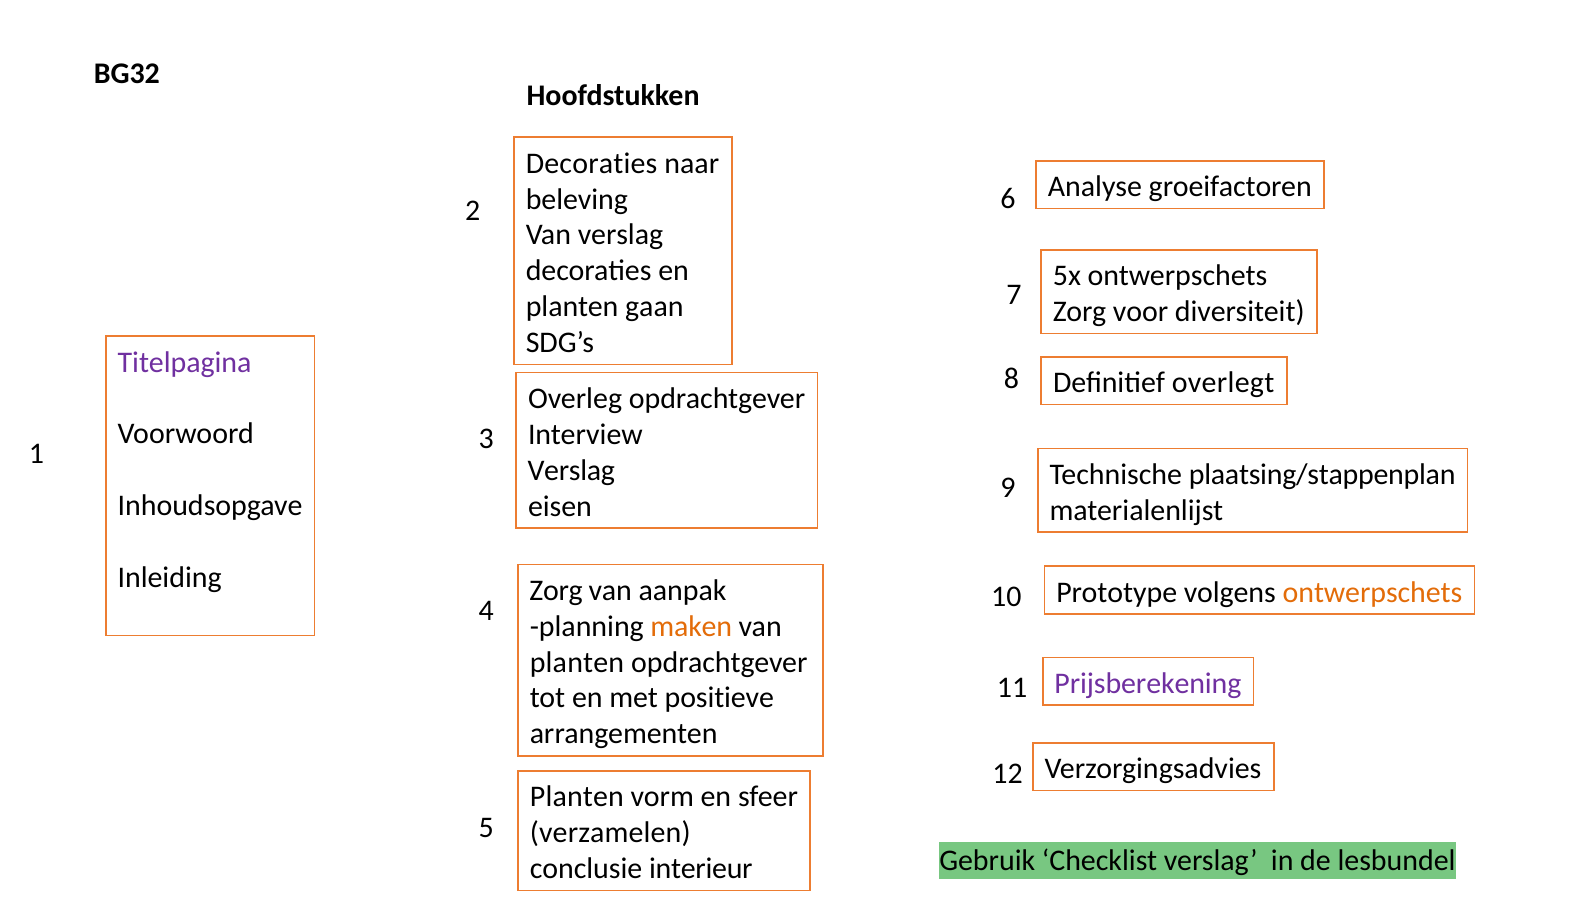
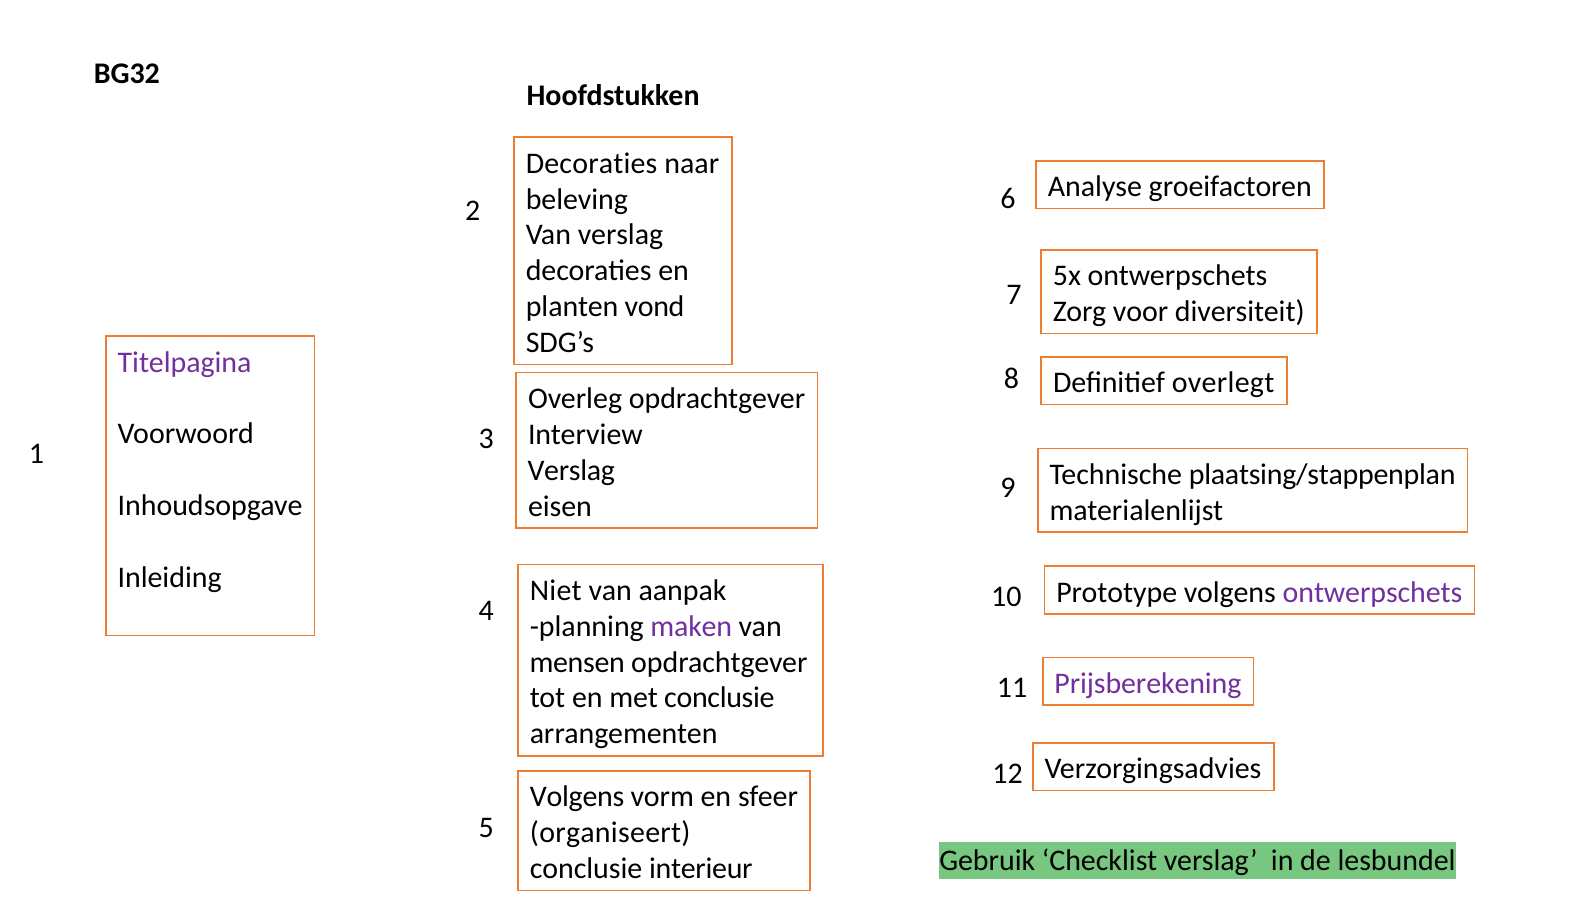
gaan: gaan -> vond (655, 307)
Zorg: Zorg -> Niet (556, 590)
ontwerpschets colour: orange -> purple (1372, 592)
maken colour: orange -> purple (691, 626)
planten: planten -> mensen (577, 662)
met positieve: positieve -> conclusie (719, 698)
Planten: Planten -> Volgens (577, 797)
verzamelen: verzamelen -> organiseert (610, 833)
